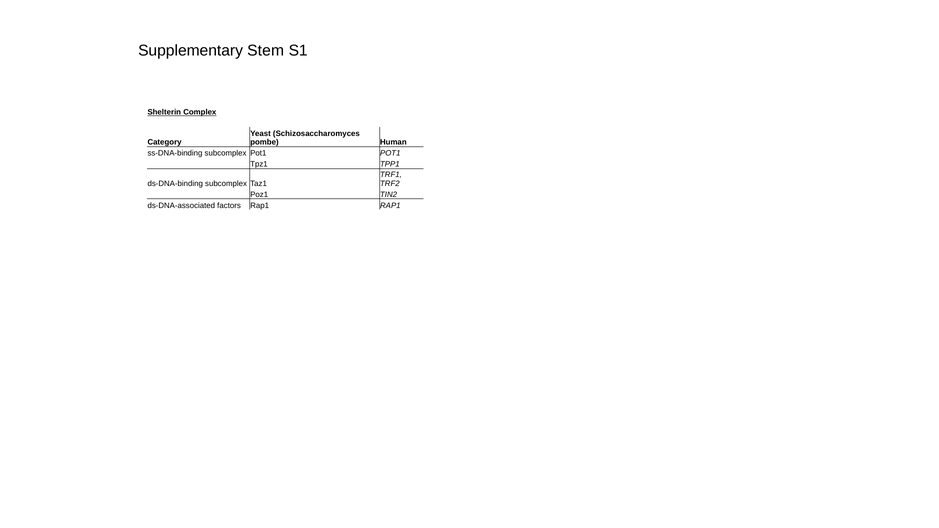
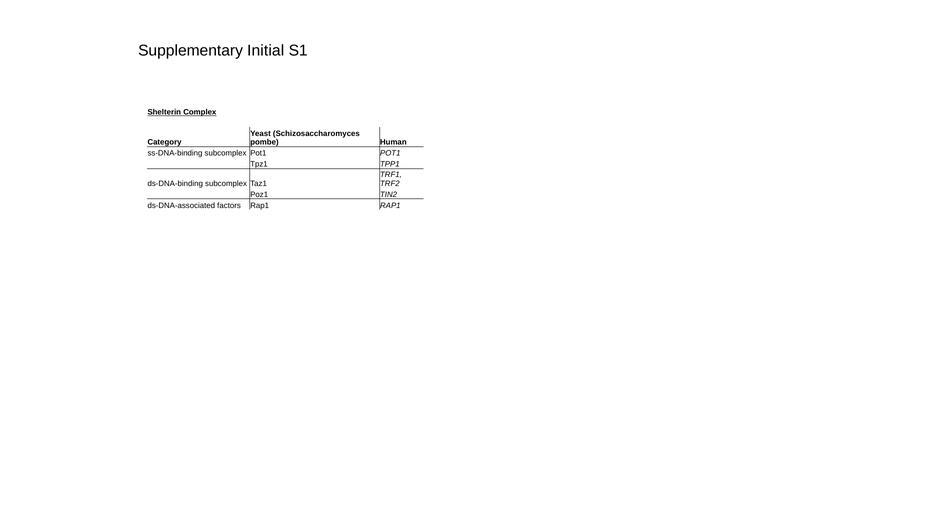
Stem: Stem -> Initial (266, 51)
